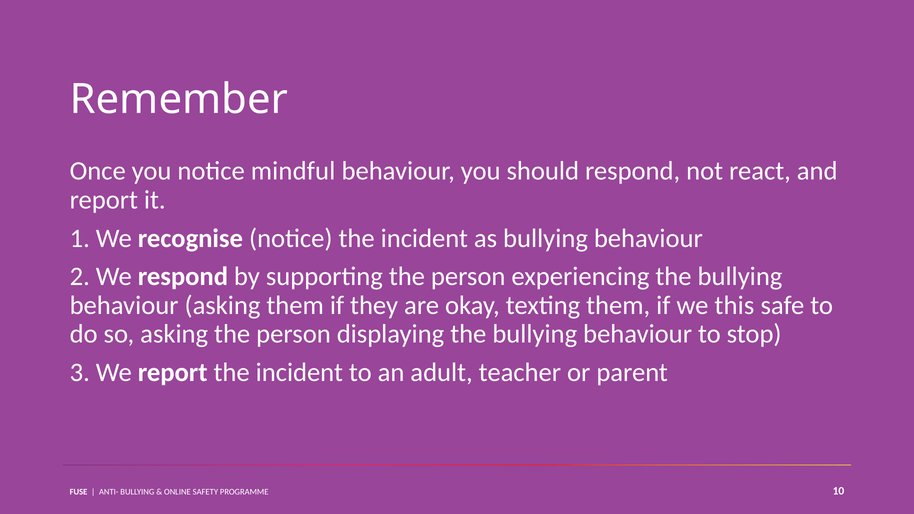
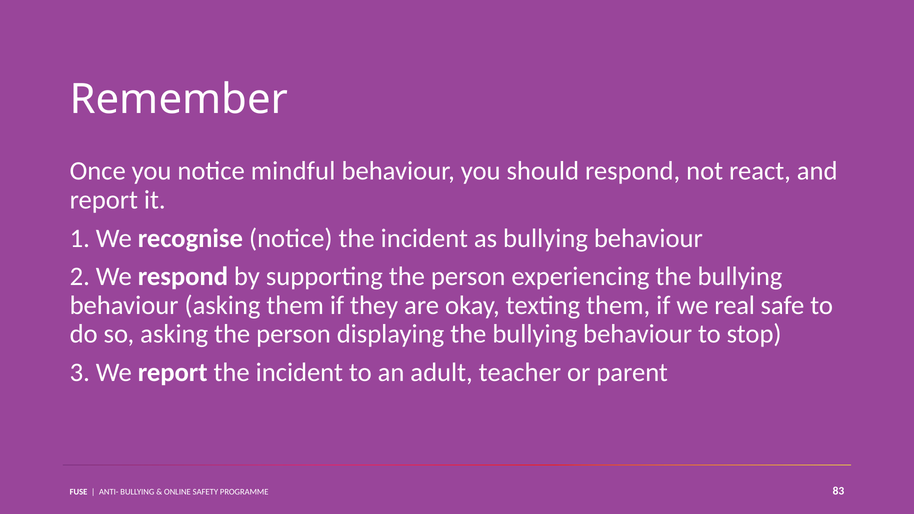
this: this -> real (735, 305)
10: 10 -> 83 (839, 491)
